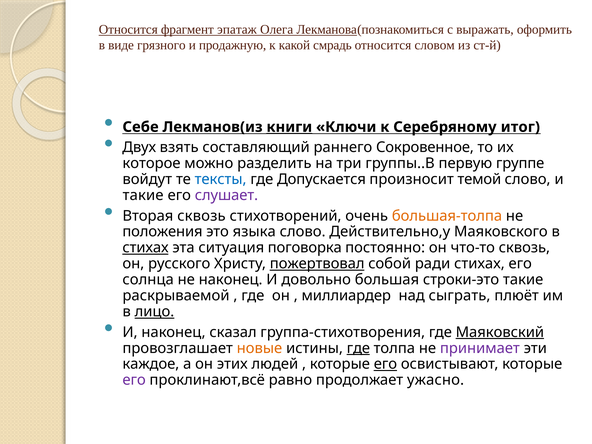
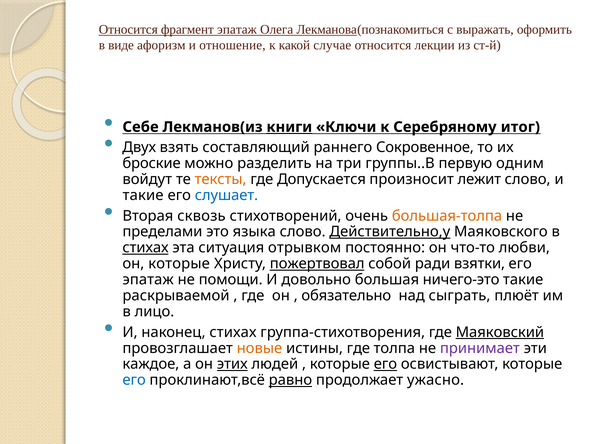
грязного: грязного -> афоризм (161, 45)
продажную: продажную -> отношение (232, 45)
смрадь: смрадь -> случае (332, 45)
словом: словом -> лекции (435, 45)
которое: которое -> броские (152, 163)
группе: группе -> одним (520, 163)
тексты colour: blue -> orange (221, 179)
темой: темой -> лежит (479, 179)
слушает colour: purple -> blue (226, 195)
положения: положения -> пределами (162, 232)
Действительно,у underline: none -> present (390, 232)
поговорка: поговорка -> отрывком (305, 248)
что-то сквозь: сквозь -> любви (524, 248)
он русского: русского -> которые (179, 264)
ради стихах: стихах -> взятки (479, 264)
солнца: солнца -> эпатаж (148, 280)
не наконец: наконец -> помощи (231, 280)
строки-это: строки-это -> ничего-это (461, 280)
миллиардер: миллиардер -> обязательно (346, 296)
лицо underline: present -> none (154, 312)
наконец сказал: сказал -> стихах (233, 332)
где underline: present -> none (358, 348)
этих underline: none -> present (232, 364)
его colour: purple -> blue (134, 380)
равно underline: none -> present (290, 380)
